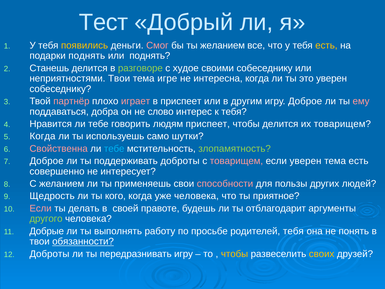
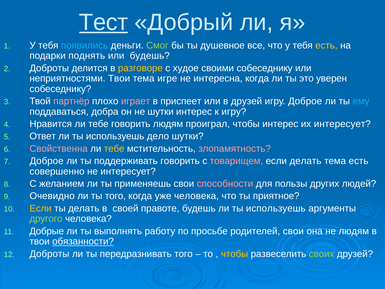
Тест underline: none -> present (104, 22)
появились colour: yellow -> light blue (85, 45)
Смог colour: pink -> light green (157, 45)
ты желанием: желанием -> душевное (222, 45)
или поднять: поднять -> будешь (150, 56)
Станешь: Станешь -> Доброты (49, 68)
разговоре colour: light green -> yellow (140, 68)
в другим: другим -> друзей (246, 101)
ему colour: pink -> light blue (361, 101)
не слово: слово -> шутки (161, 112)
к тебя: тебя -> игру (234, 112)
людям приспеет: приспеет -> проиграл (208, 124)
чтобы делится: делится -> интерес (280, 124)
их товарищем: товарищем -> интересует (342, 124)
Когда: Когда -> Ответ (43, 136)
само: само -> дело (158, 136)
тебе colour: light blue -> yellow (114, 149)
злопамятность colour: light green -> pink (235, 149)
поддерживать доброты: доброты -> говорить (180, 161)
если уверен: уверен -> делать (306, 161)
Щедрость: Щедрость -> Очевидно (52, 196)
ты кого: кого -> того (115, 196)
Если colour: pink -> yellow (41, 208)
будешь ли ты отблагодарит: отблагодарит -> используешь (276, 208)
родителей тебя: тебя -> свои (293, 231)
не понять: понять -> людям (354, 231)
передразнивать игру: игру -> того (184, 254)
своих colour: yellow -> light green (322, 254)
